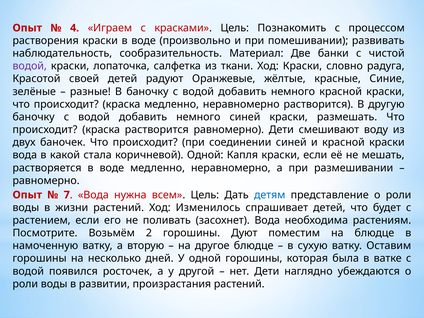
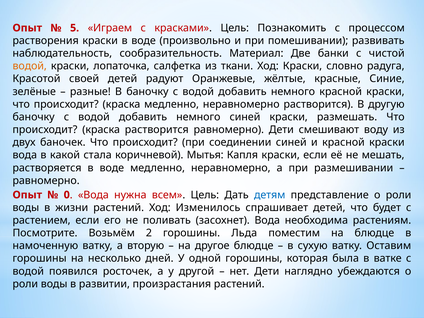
4: 4 -> 5 (75, 28)
водой colour: purple -> orange (30, 66)
коричневой Одной: Одной -> Мытья (205, 155)
7: 7 -> 0 (67, 195)
Дуют: Дуют -> Льда (244, 233)
